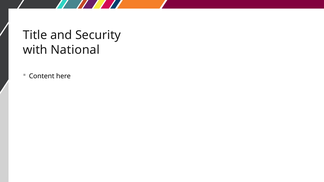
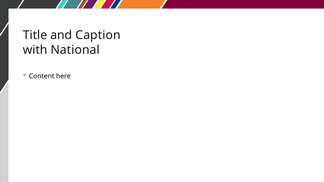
Security: Security -> Caption (98, 35)
